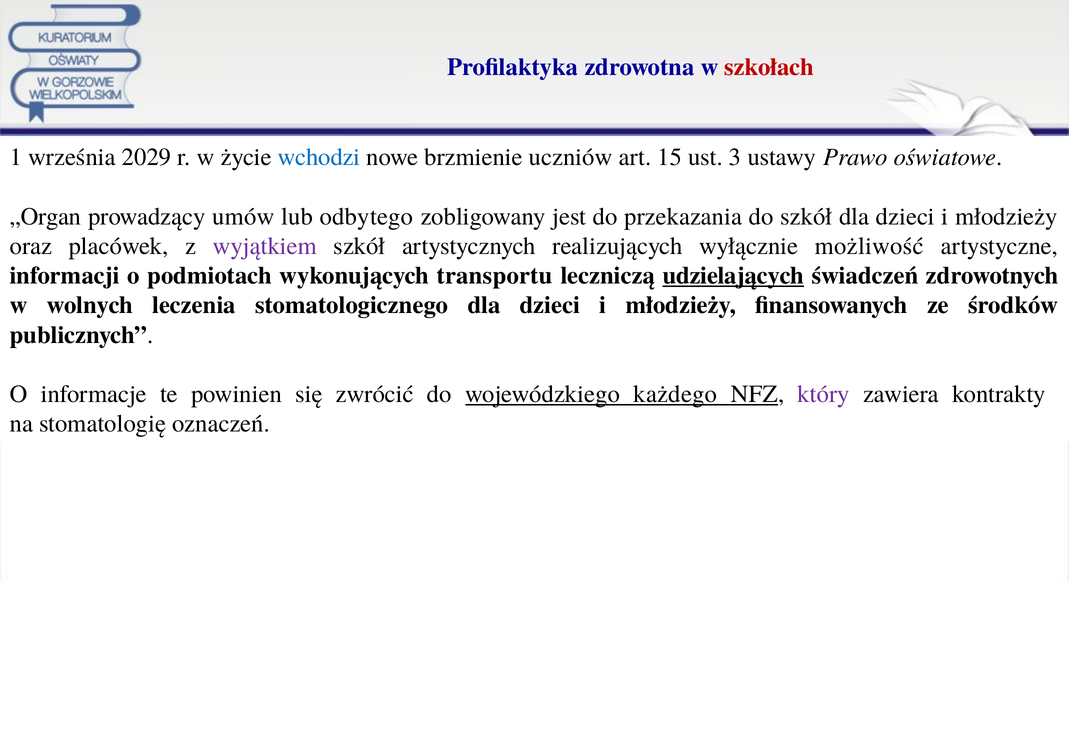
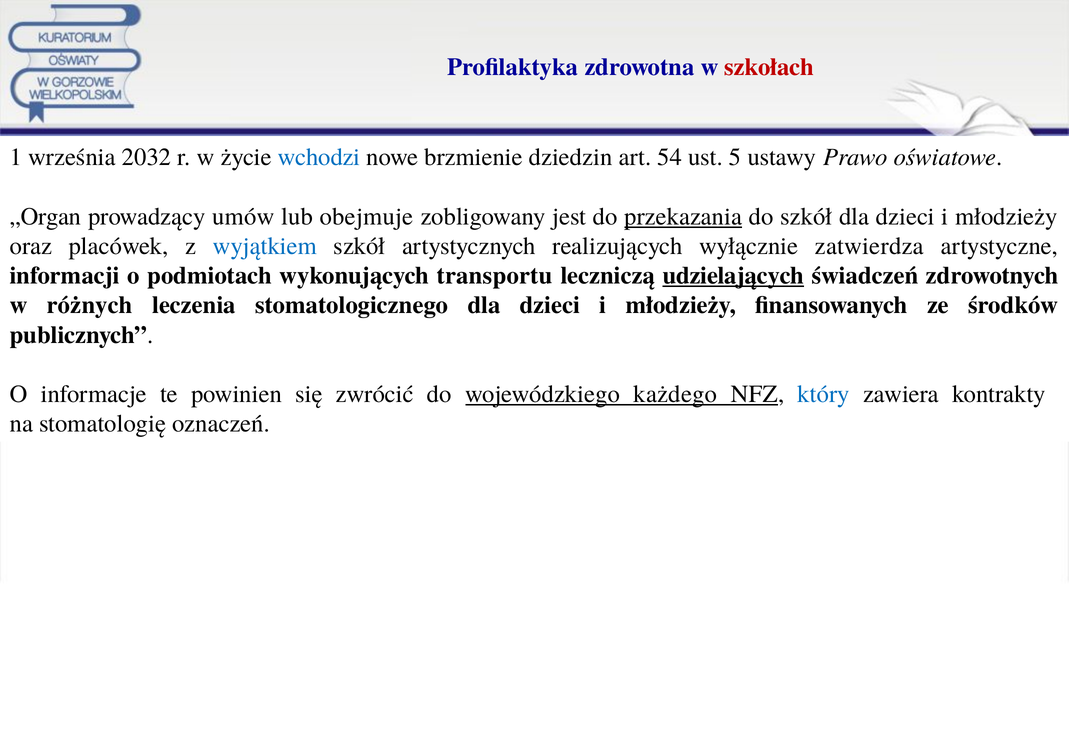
2029: 2029 -> 2032 (147, 157)
uczniów: uczniów -> dziedzin (571, 157)
15: 15 -> 54 (670, 157)
3: 3 -> 5 (735, 157)
odbytego: odbytego -> obejmuje (367, 217)
przekazania underline: none -> present (683, 217)
wyjątkiem colour: purple -> blue (265, 246)
możliwość: możliwość -> zatwierdza (869, 246)
wolnych: wolnych -> różnych (90, 305)
który colour: purple -> blue (824, 394)
